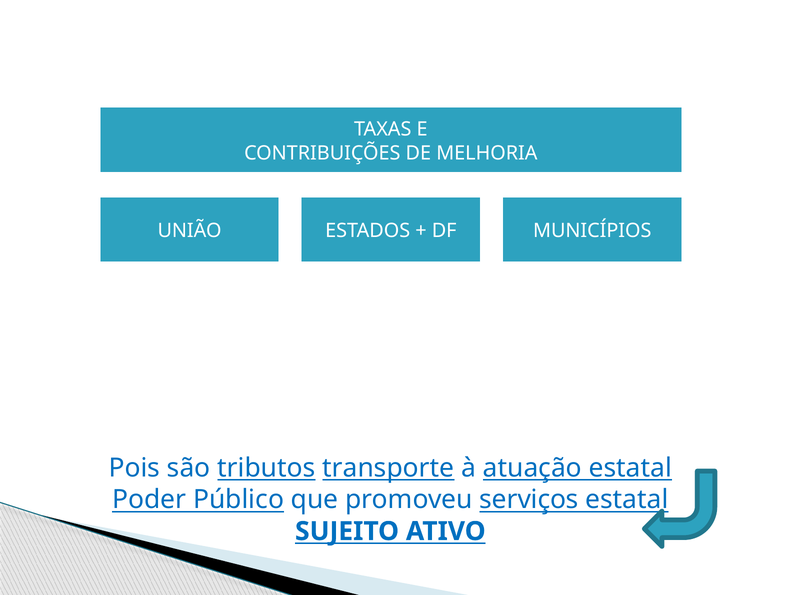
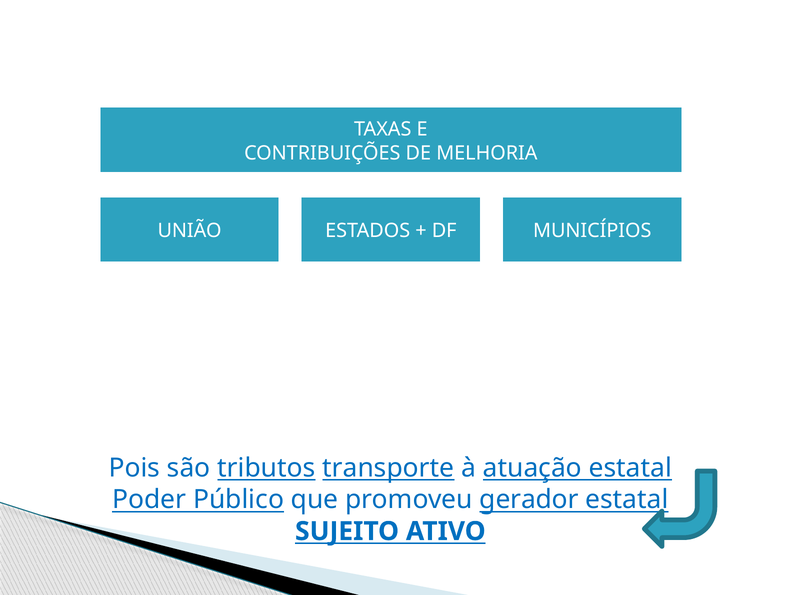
serviços: serviços -> gerador (529, 499)
